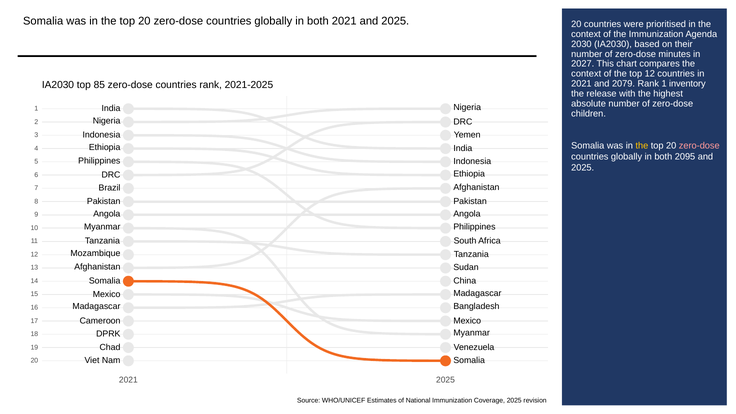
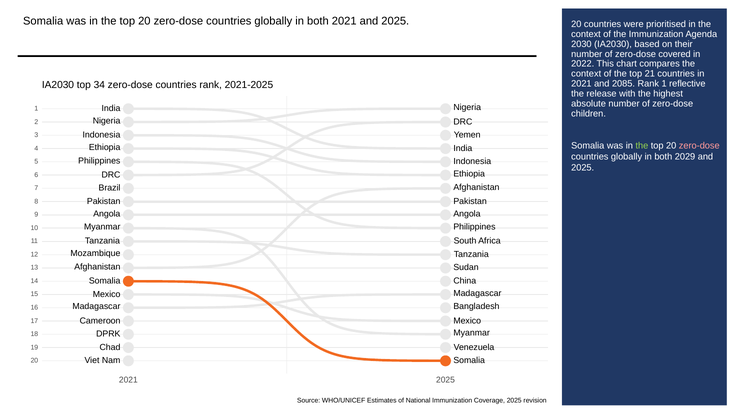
minutes: minutes -> covered (675, 54)
2027: 2027 -> 2022 (583, 64)
top 12: 12 -> 21 (650, 74)
2079: 2079 -> 2085 (624, 84)
inventory: inventory -> reflective (687, 84)
85: 85 -> 34 (99, 85)
the colour: yellow -> light green (642, 146)
2095: 2095 -> 2029 (685, 157)
